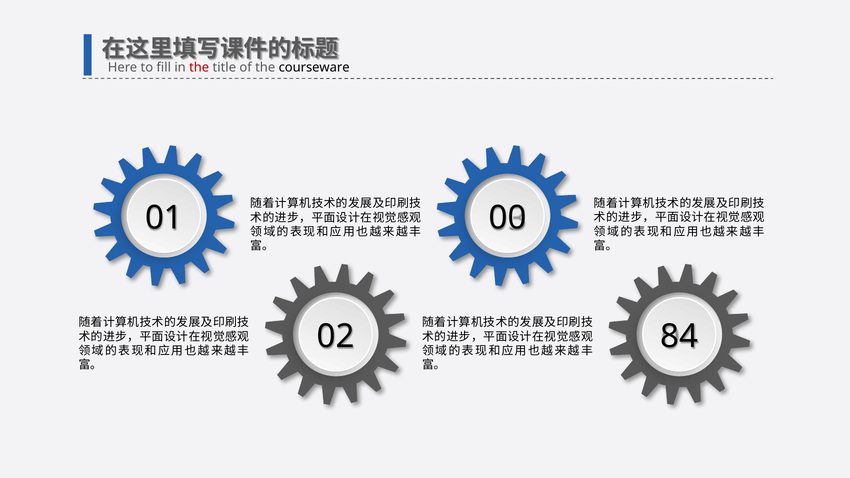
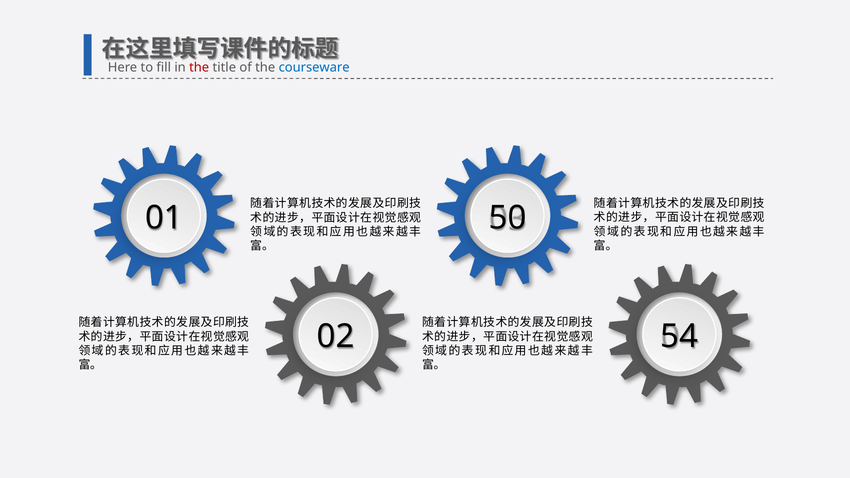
courseware colour: black -> blue (314, 67)
00: 00 -> 50 (508, 218)
84: 84 -> 54 (679, 336)
